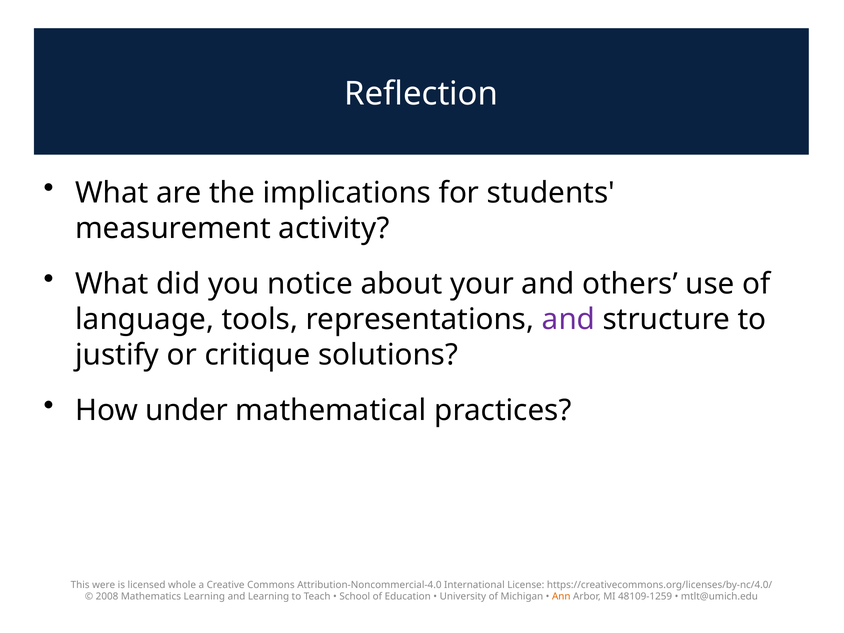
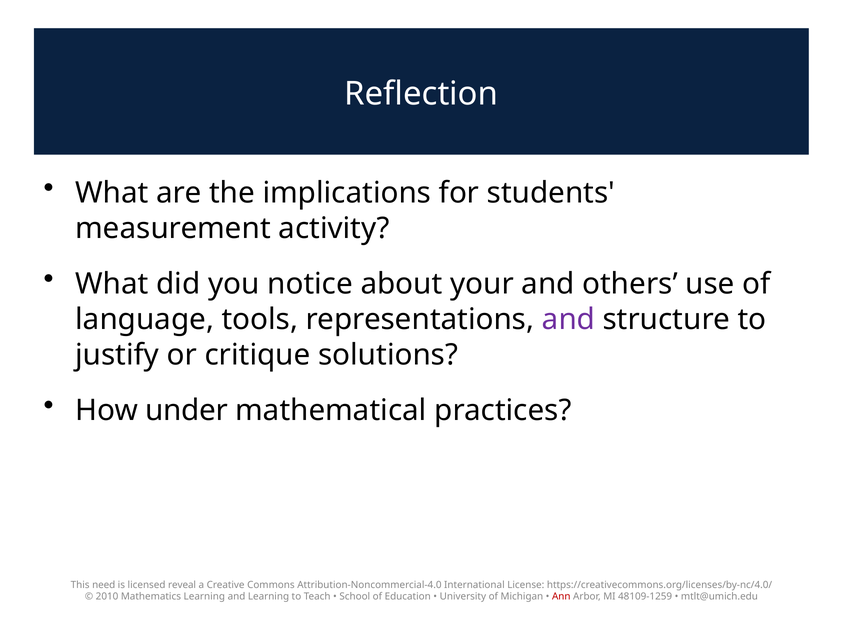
were: were -> need (104, 585)
whole: whole -> reveal (182, 585)
2008: 2008 -> 2010 (107, 597)
Ann colour: orange -> red (561, 597)
